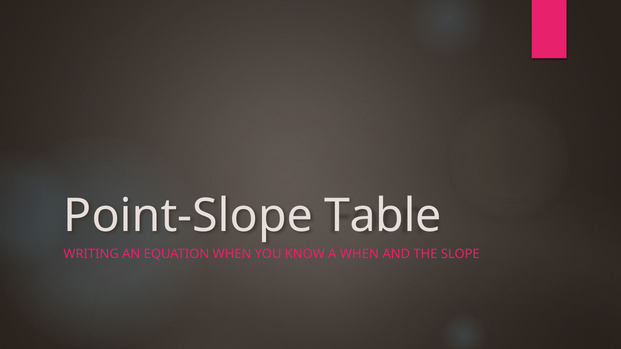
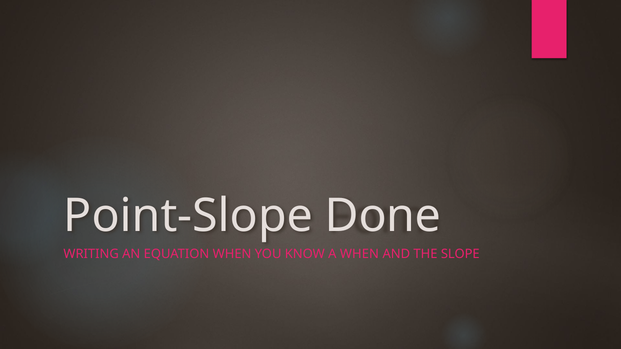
Table: Table -> Done (383, 216)
